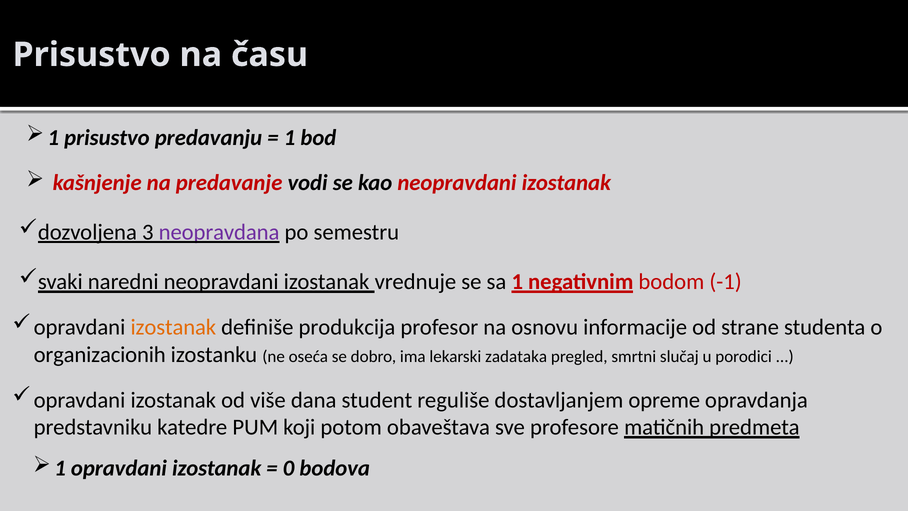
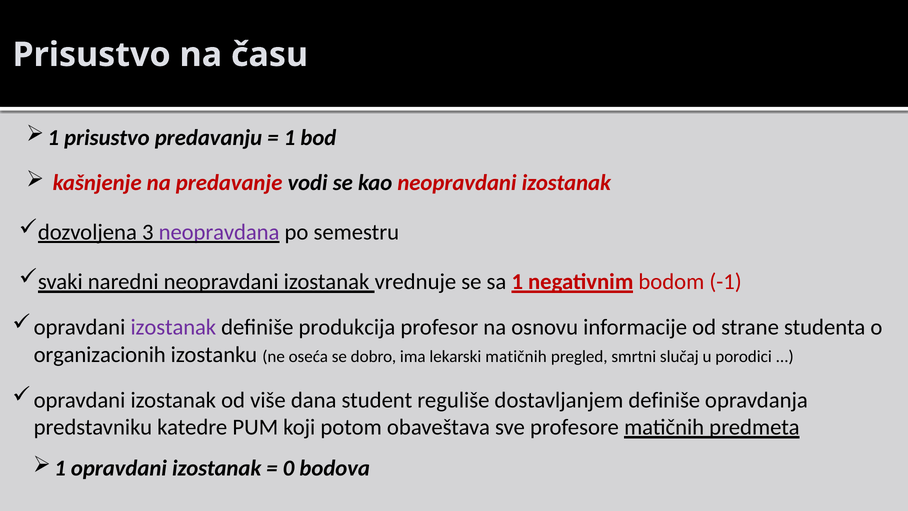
izostanak colour: orange -> purple (173, 327)
lekarski zadataka: zadataka -> matičnih (516, 356)
dostavljanjem opreme: opreme -> definiše (664, 400)
